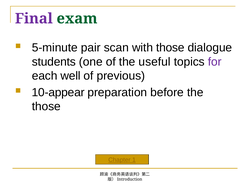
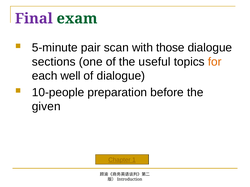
students: students -> sections (54, 62)
for colour: purple -> orange (215, 62)
of previous: previous -> dialogue (121, 76)
10-appear: 10-appear -> 10-people (58, 93)
those: those -> given (46, 107)
